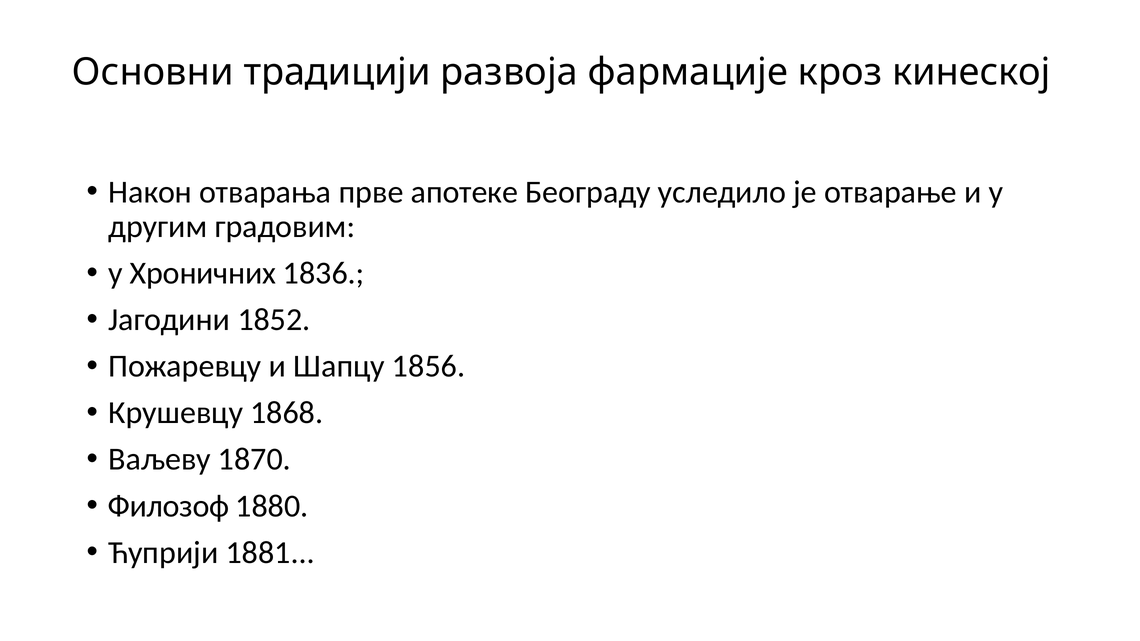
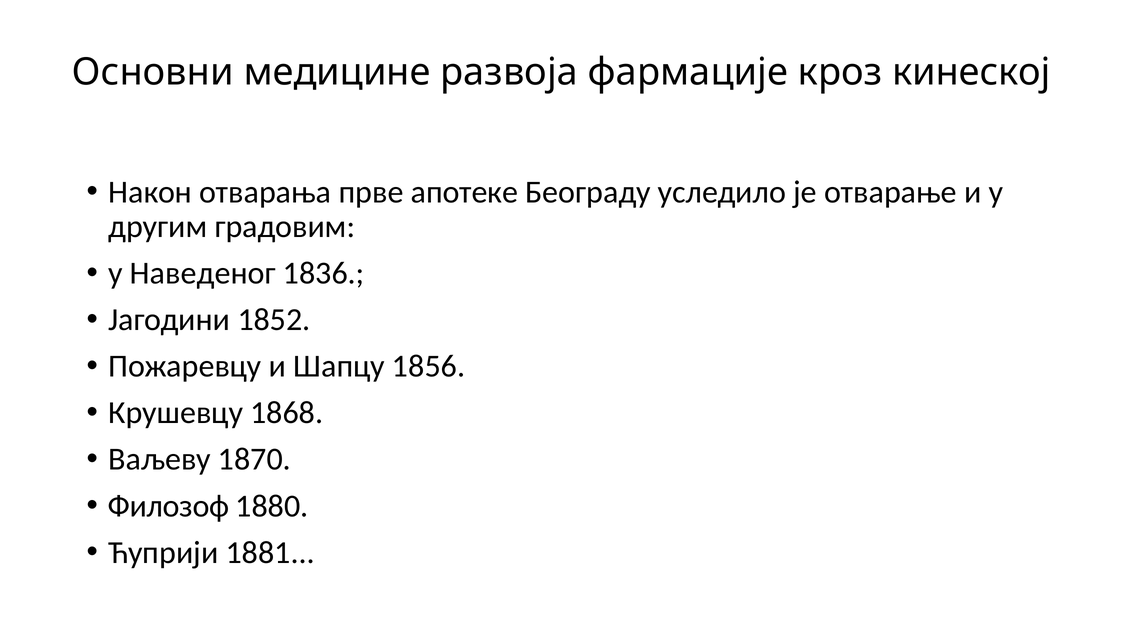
традицији: традицији -> медицине (337, 72)
Хроничних: Хроничних -> Наведеног (203, 273)
